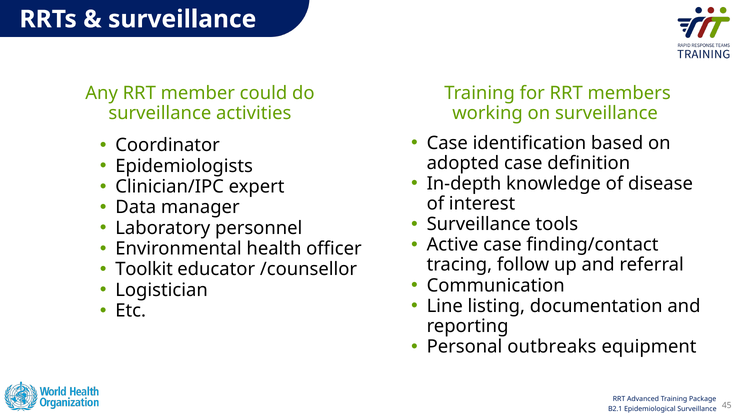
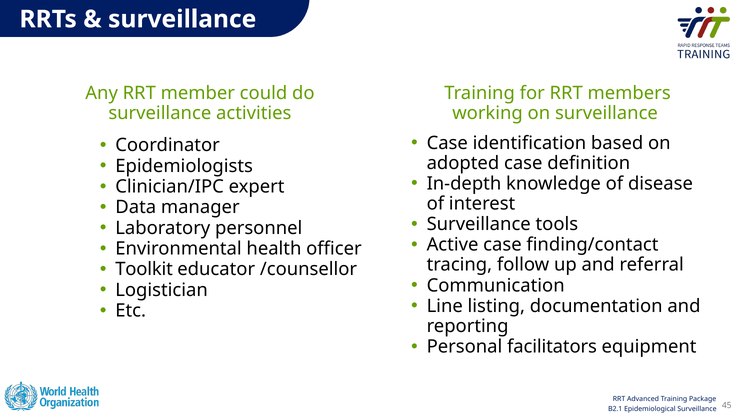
outbreaks: outbreaks -> facilitators (552, 347)
